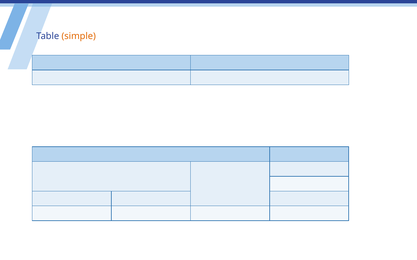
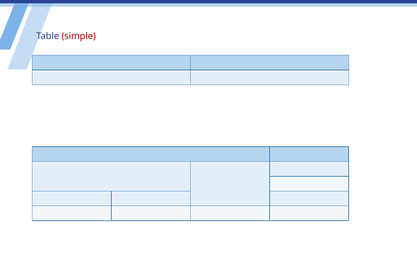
simple colour: orange -> red (79, 36)
